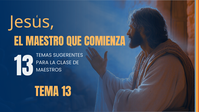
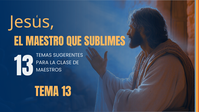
COMIENZA: COMIENZA -> SUBLIMES (105, 42)
